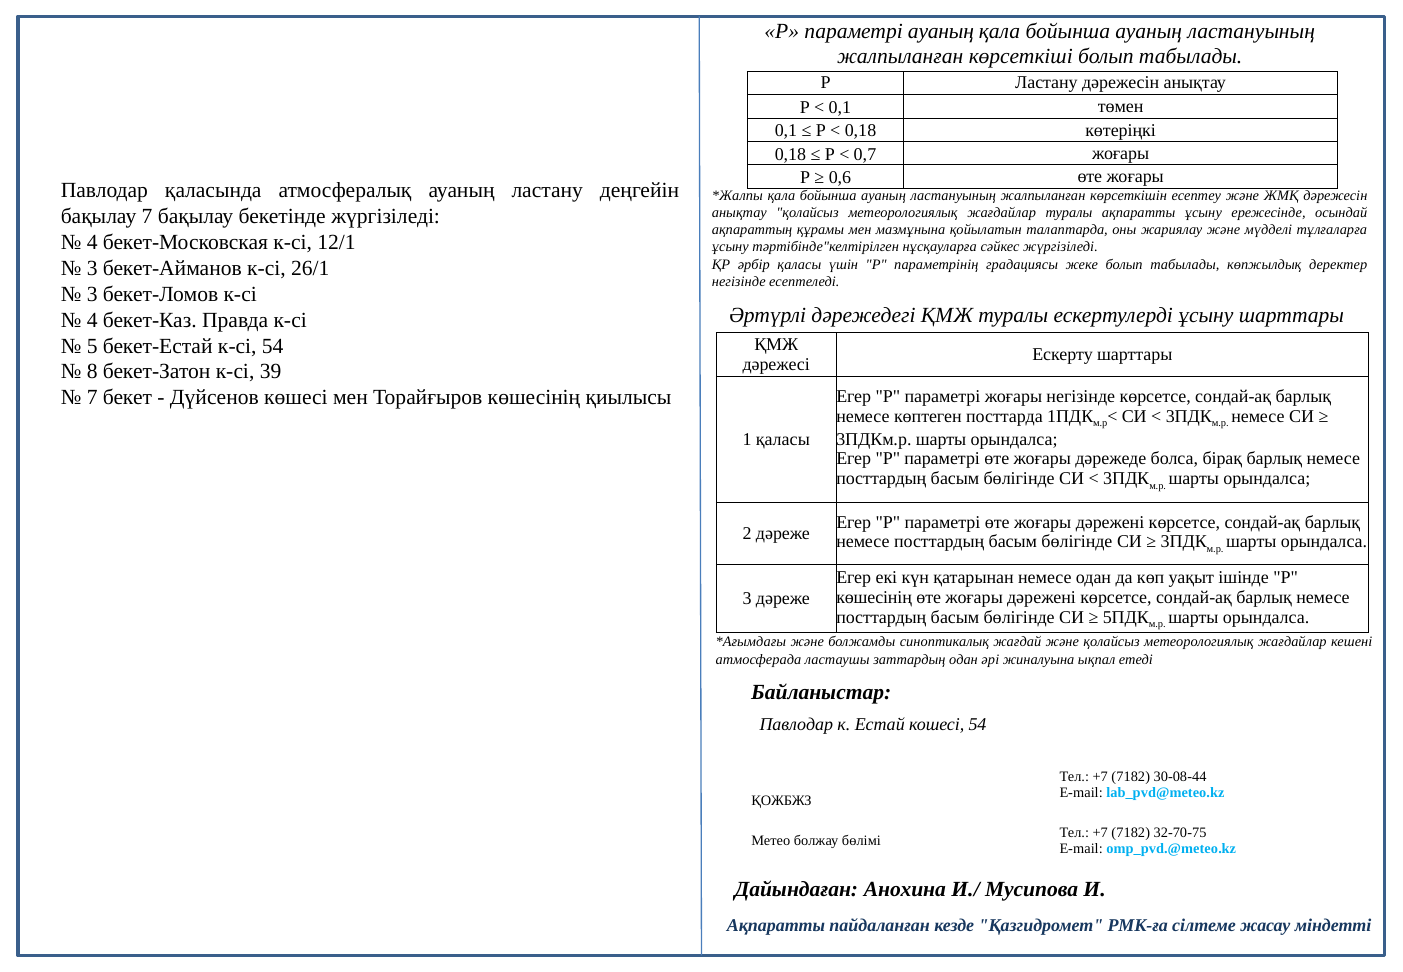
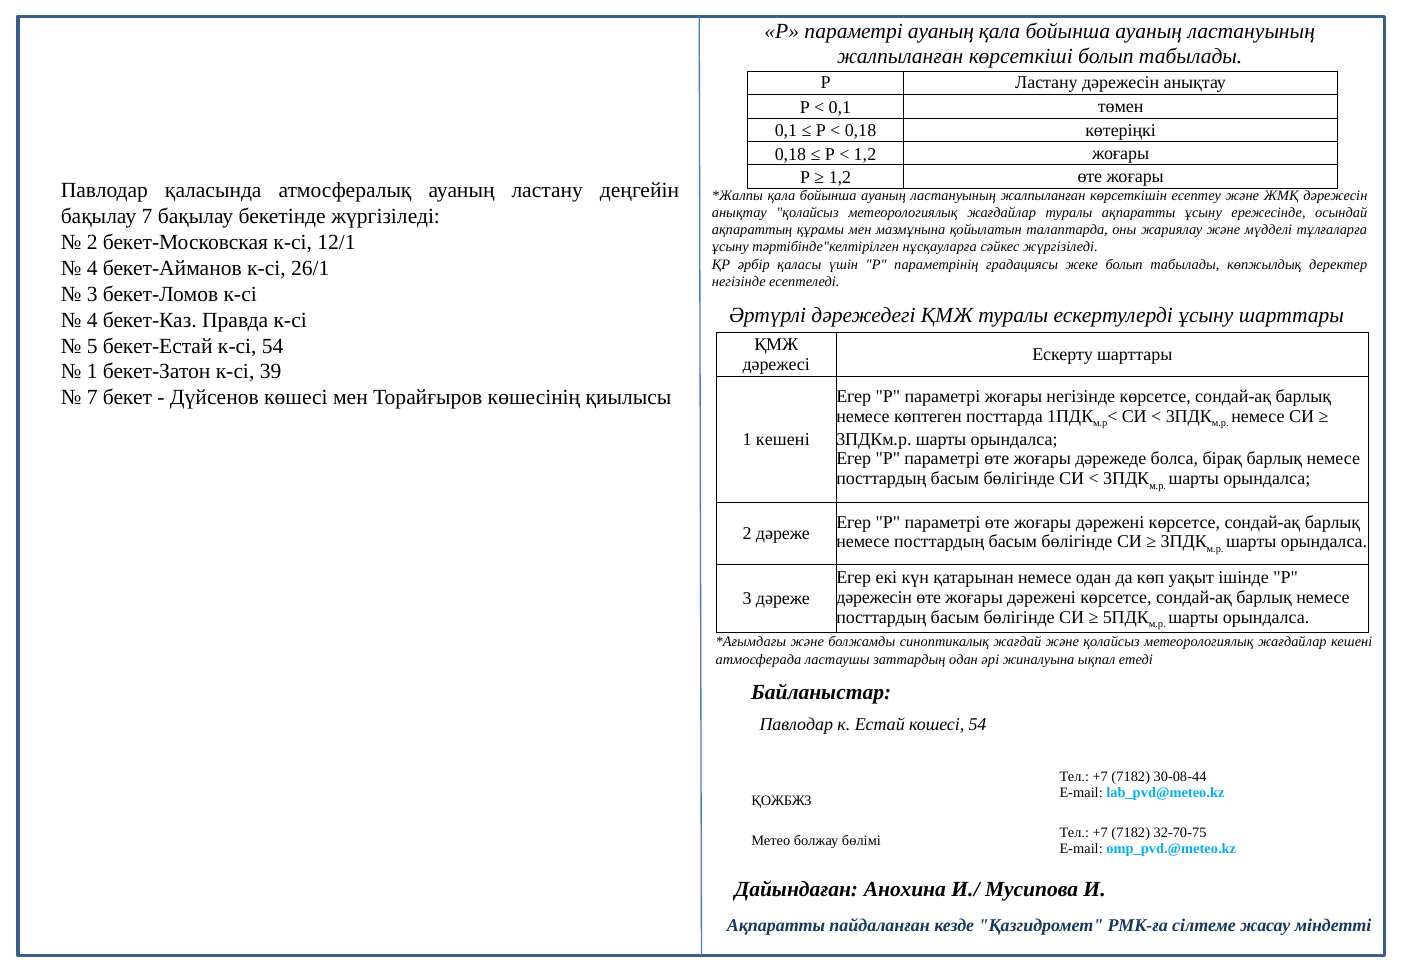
0,7: 0,7 -> 1,2 (865, 154)
0,6: 0,6 -> 1,2 (840, 177)
4: 4 -> 2 (92, 242)
3: 3 -> 4 (92, 268)
8: 8 -> 1 (92, 372)
1 қаласы: қаласы -> кешені (783, 439)
көшесінің: көшесінің -> дәрежесін (874, 597)
